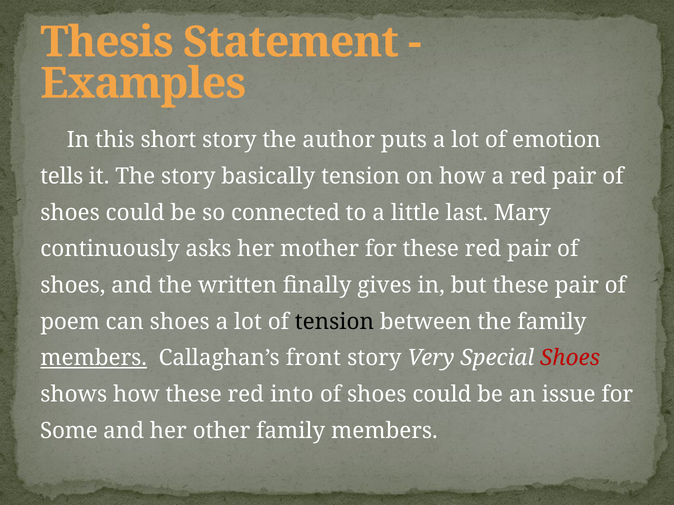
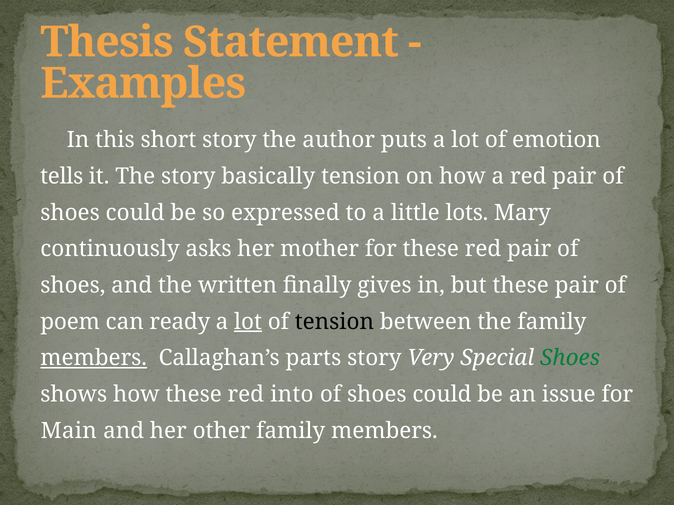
connected: connected -> expressed (285, 213)
last: last -> lots (467, 213)
can shoes: shoes -> ready (180, 322)
lot underline: none -> present (248, 322)
front: front -> parts (313, 358)
Shoes colour: red -> green (570, 358)
Some: Some -> Main (69, 431)
